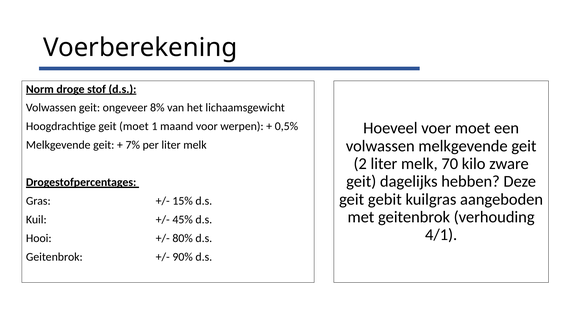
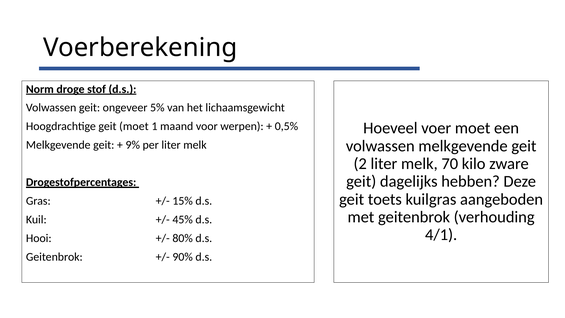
8%: 8% -> 5% (157, 108)
7%: 7% -> 9% (133, 145)
gebit: gebit -> toets (385, 199)
